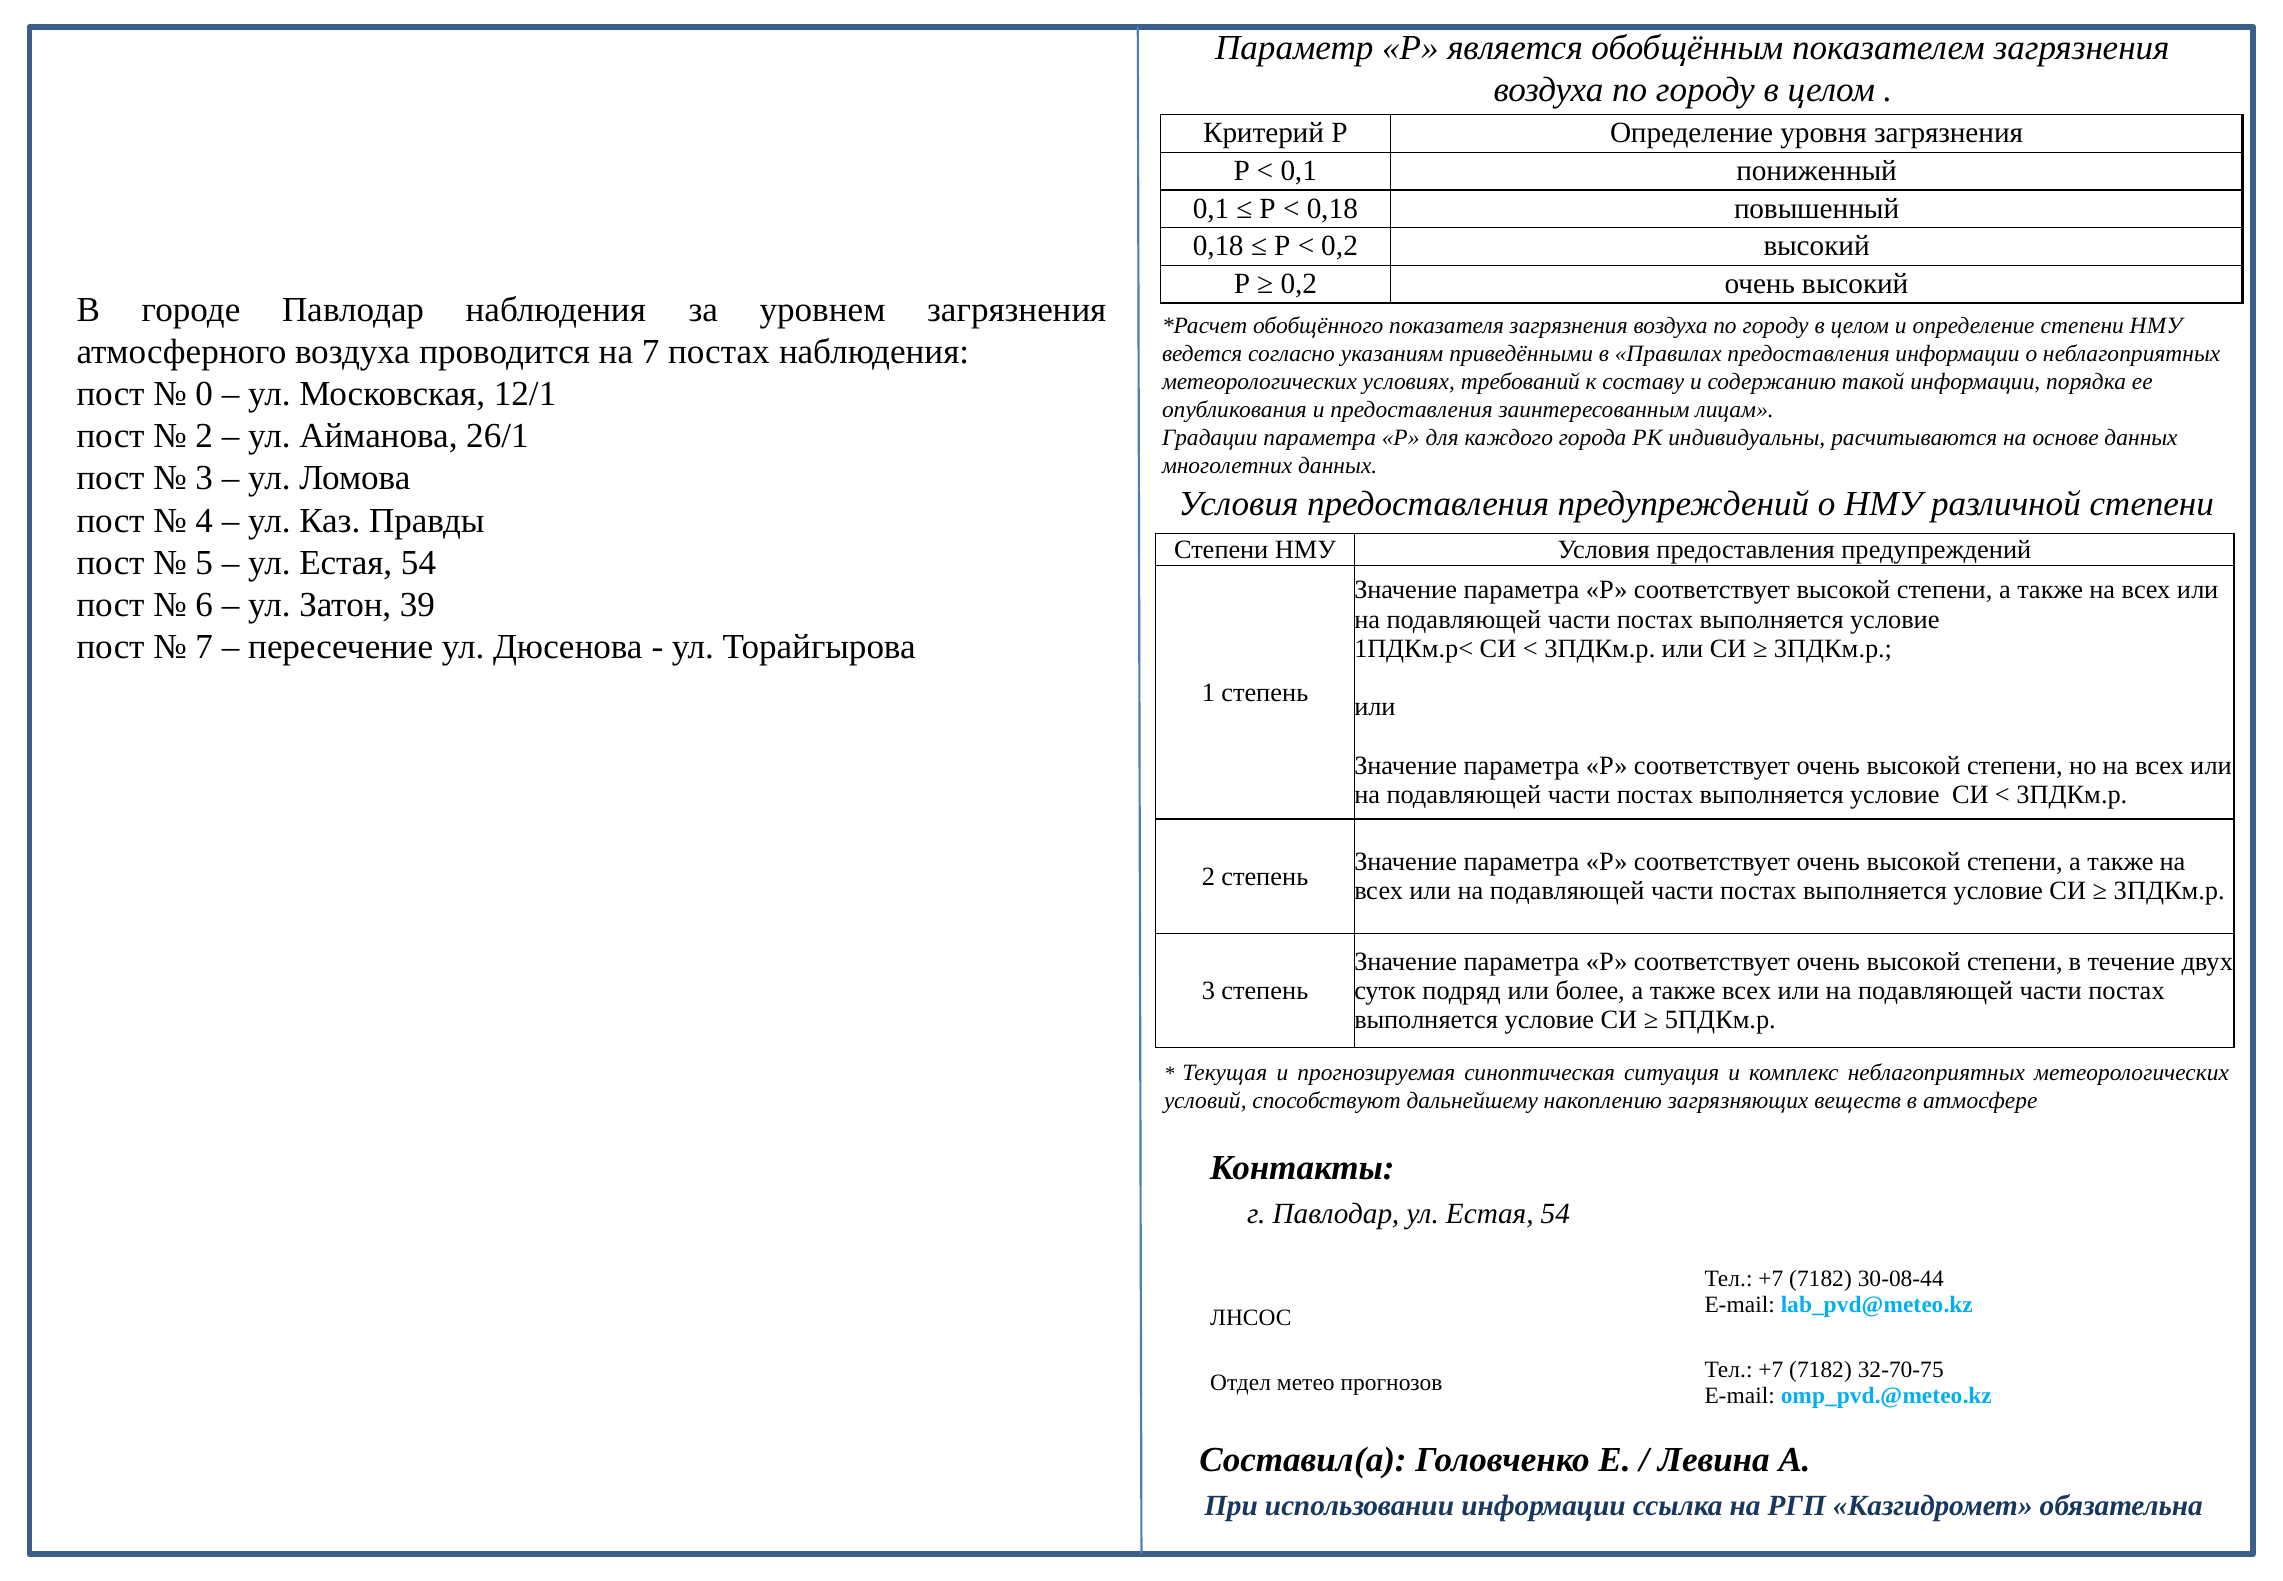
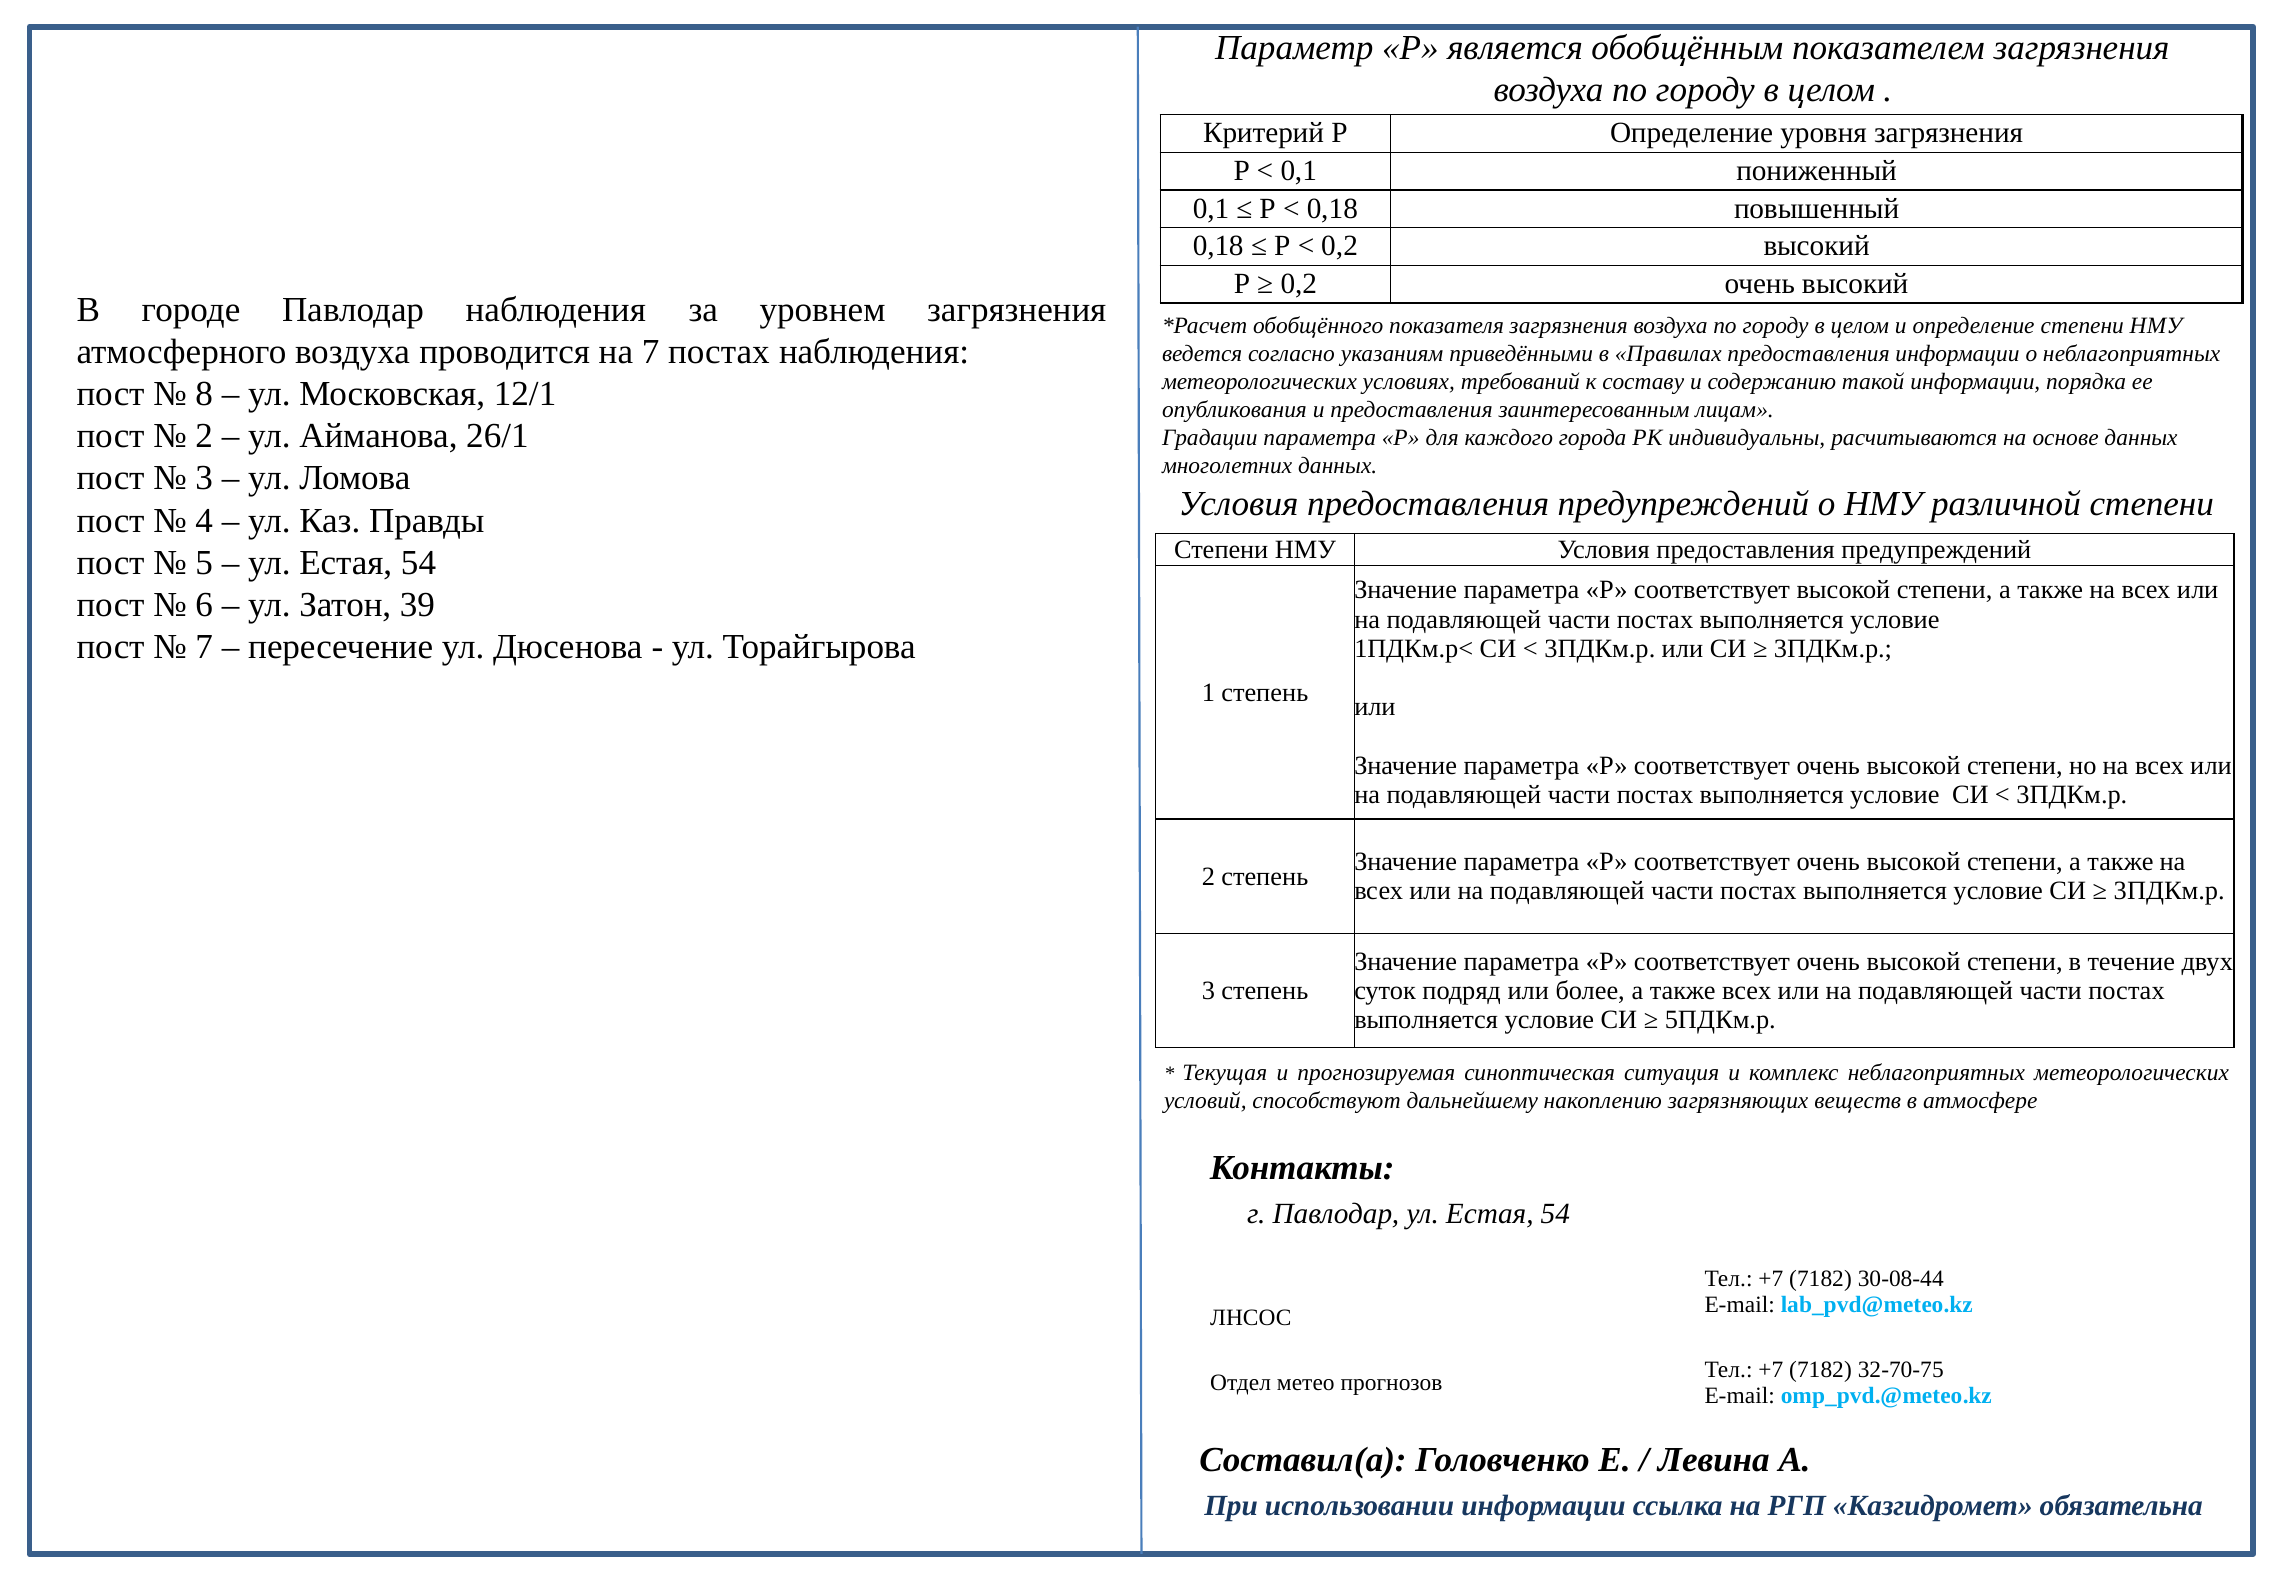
0: 0 -> 8 (204, 394)
